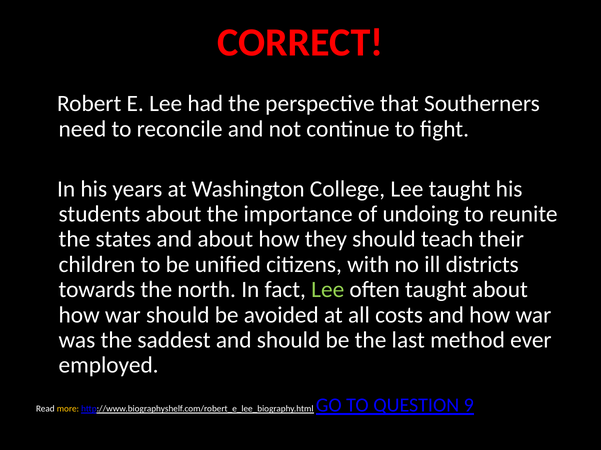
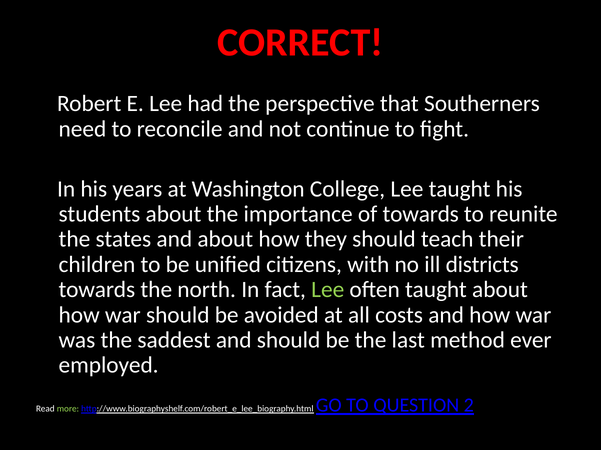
of undoing: undoing -> towards (421, 214)
more colour: yellow -> light green (68, 410)
9: 9 -> 2 (469, 406)
